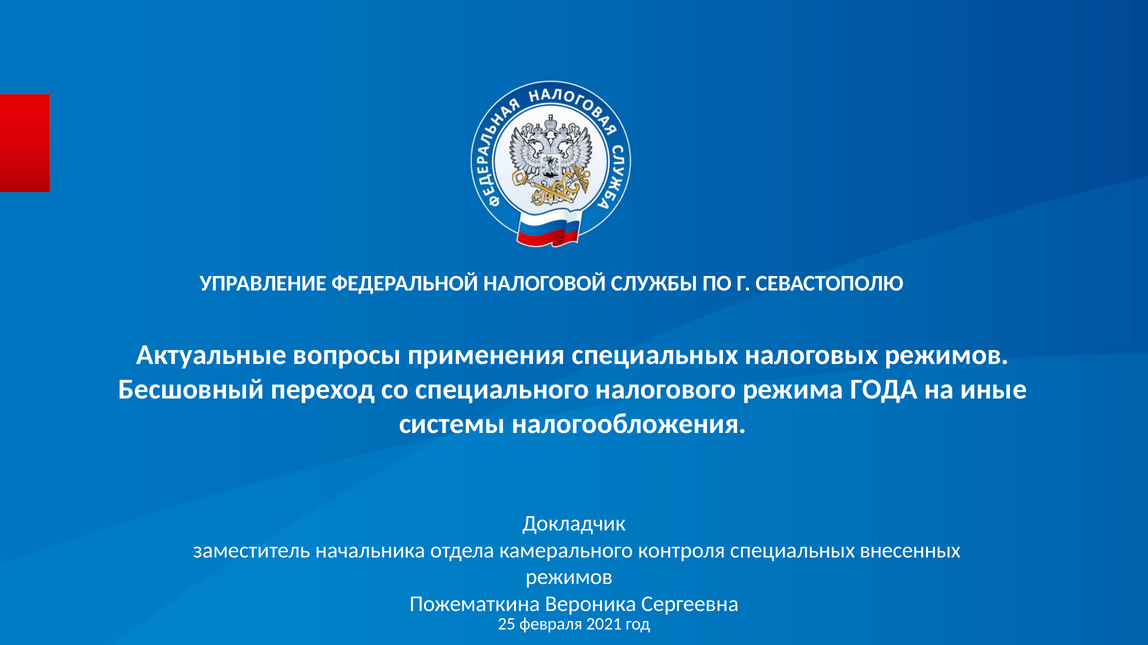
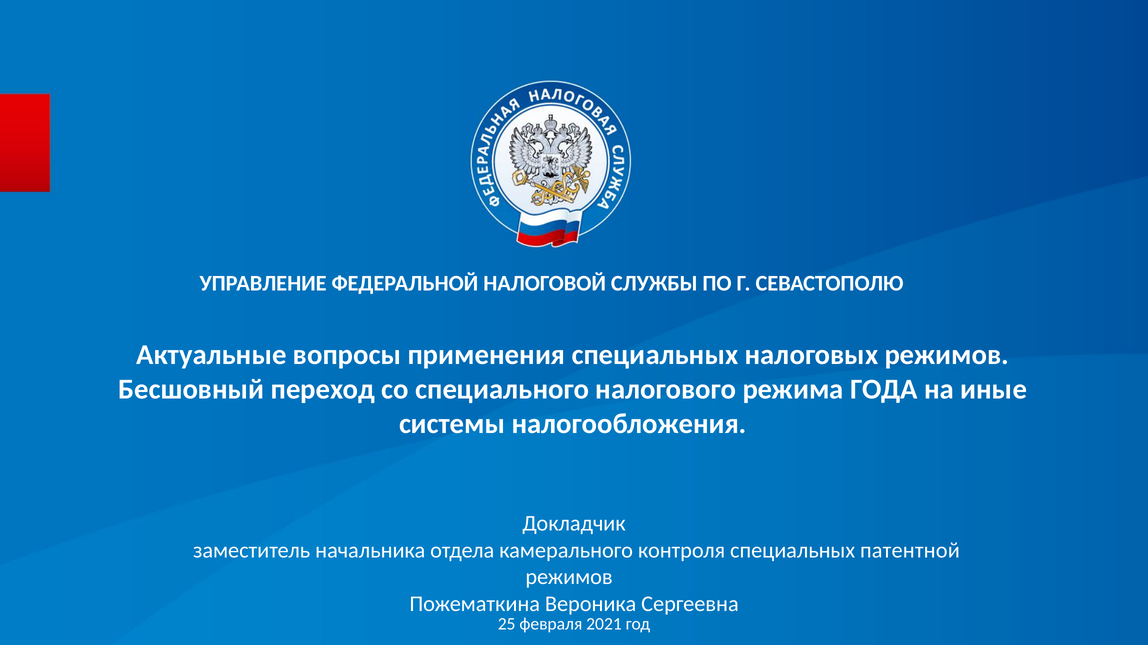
внесенных: внесенных -> патентной (910, 551)
